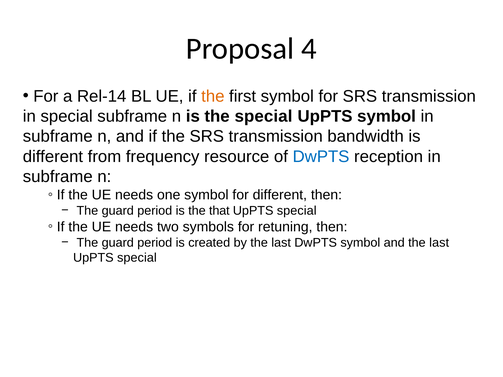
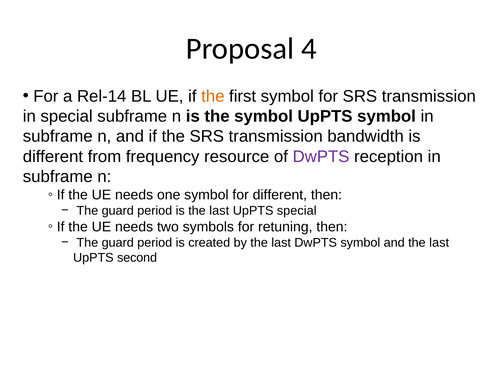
the special: special -> symbol (264, 116)
DwPTS colour: blue -> purple (321, 157)
is the that: that -> last (219, 211)
special: special -> second (137, 258)
